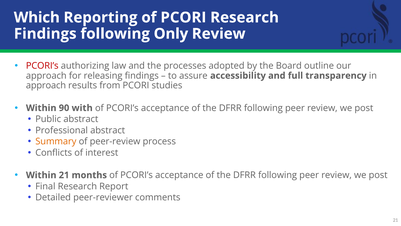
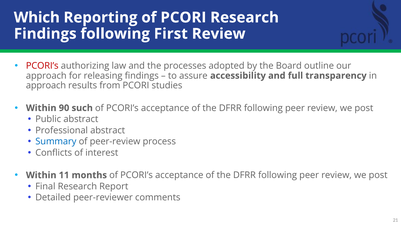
Only: Only -> First (171, 34)
with: with -> such (82, 108)
Summary colour: orange -> blue (56, 141)
Within 21: 21 -> 11 (64, 175)
